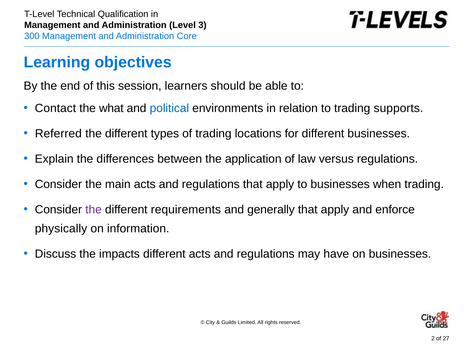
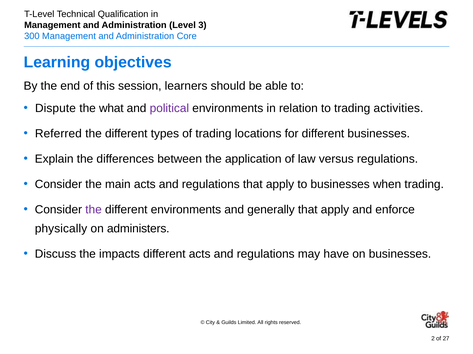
Contact: Contact -> Dispute (55, 108)
political colour: blue -> purple (169, 108)
supports: supports -> activities (398, 108)
different requirements: requirements -> environments (186, 210)
information: information -> administers (138, 229)
